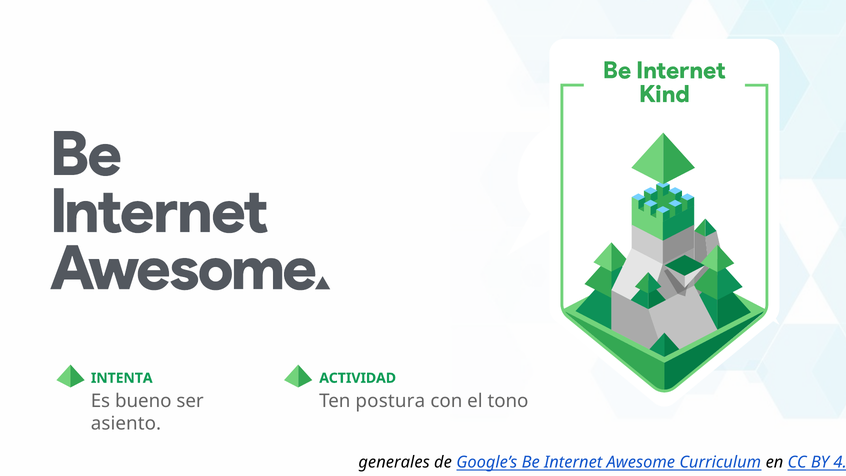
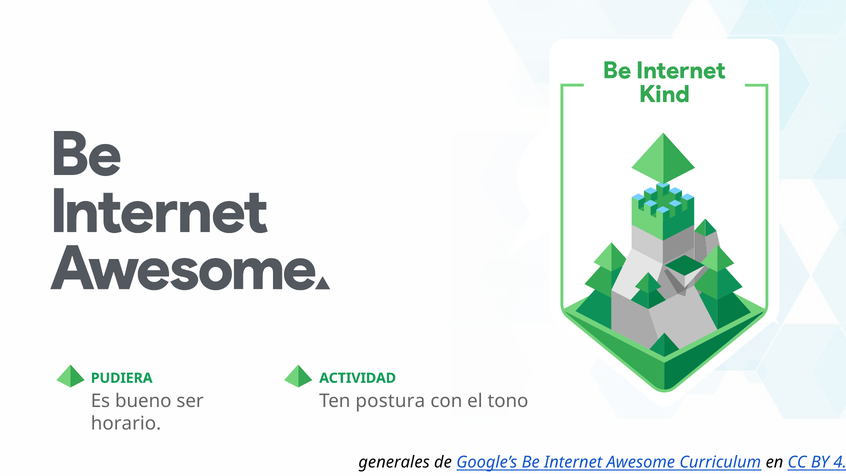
INTENTA: INTENTA -> PUDIERA (122, 378)
asiento: asiento -> horario (126, 423)
